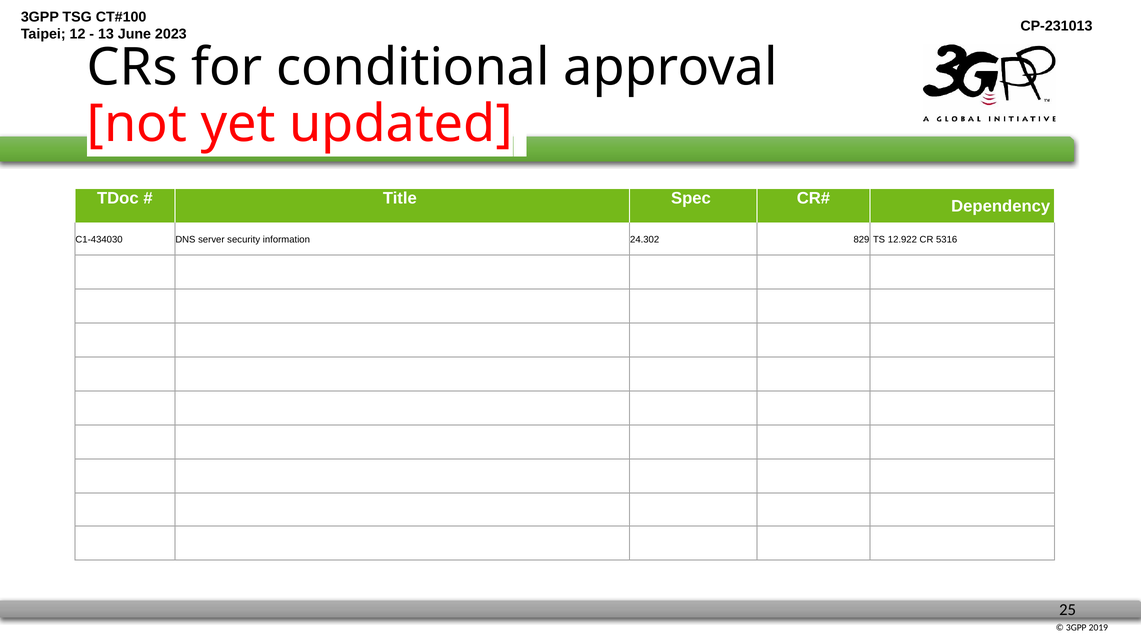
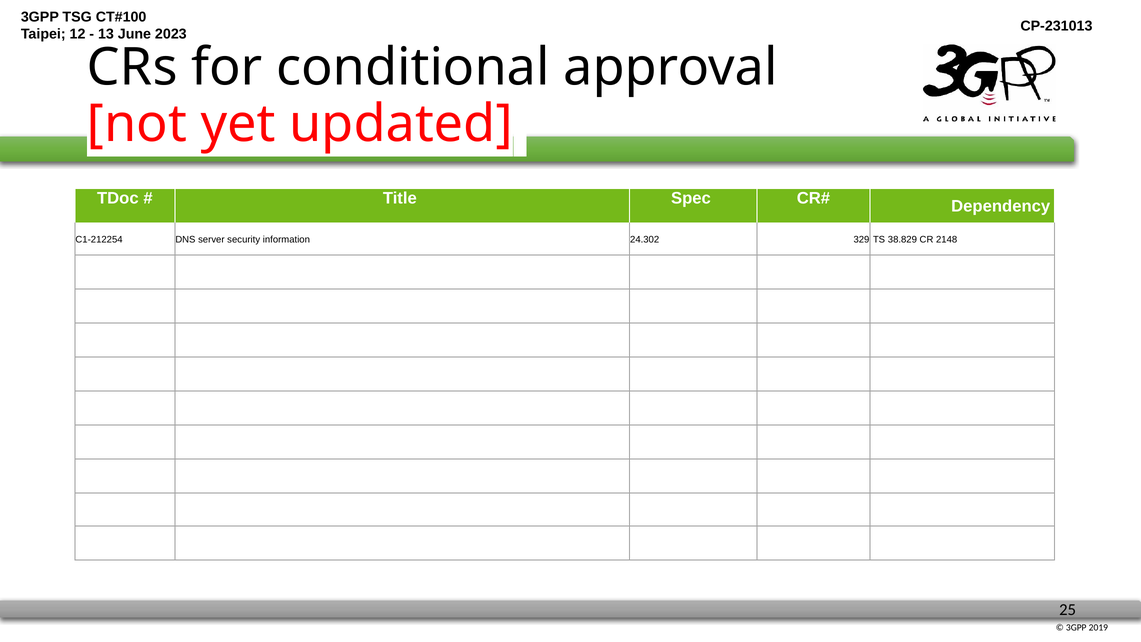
C1-434030: C1-434030 -> C1-212254 (99, 240)
829: 829 -> 329 (861, 240)
12.922: 12.922 -> 38.829 (902, 240)
5316: 5316 -> 2148 (947, 240)
